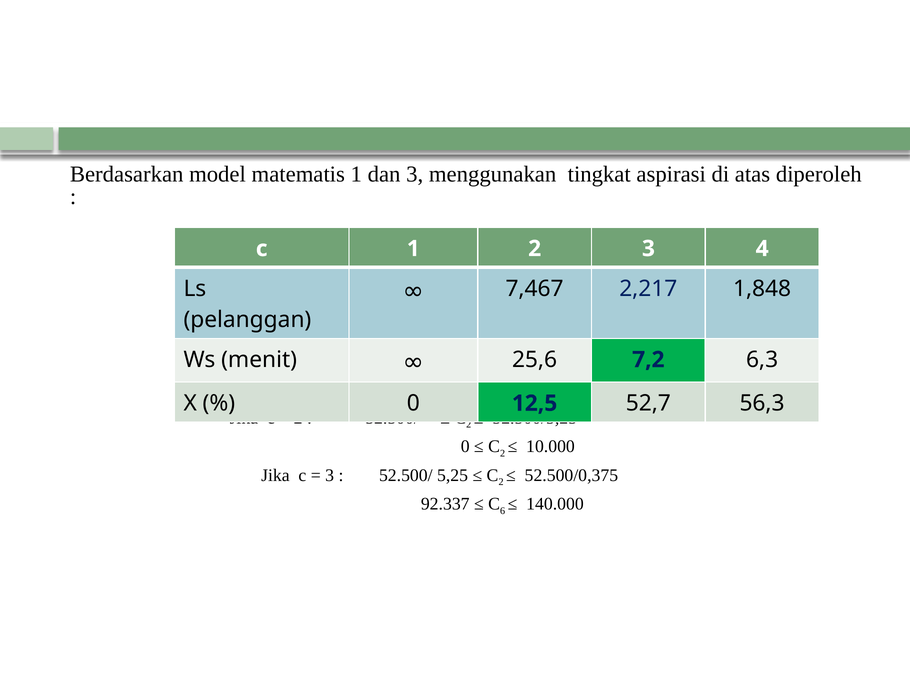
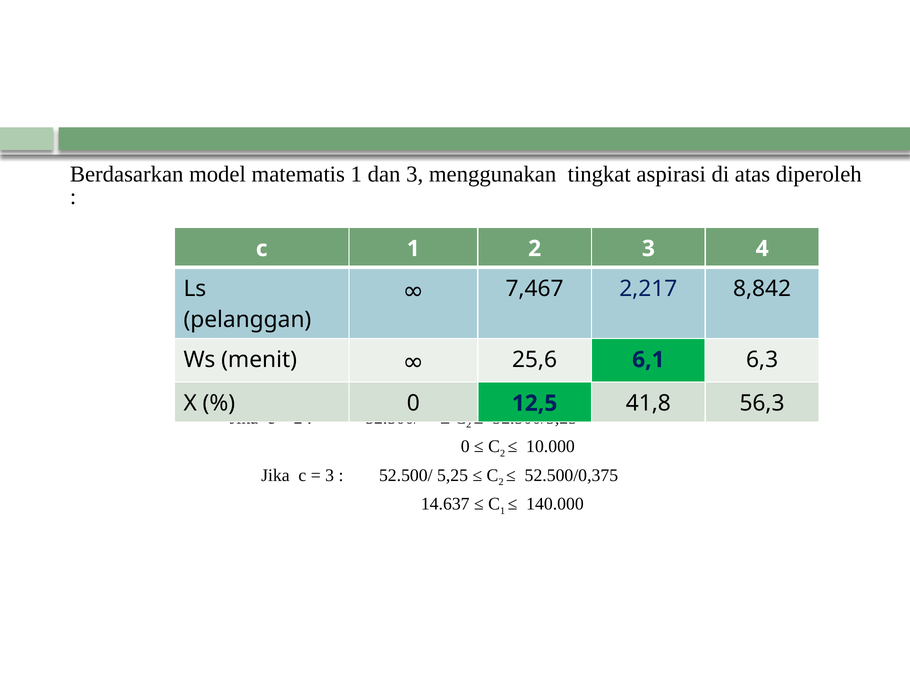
1,848: 1,848 -> 8,842 (762, 289)
7,2: 7,2 -> 6,1 (648, 360)
52,7: 52,7 -> 41,8 (648, 404)
92.337: 92.337 -> 14.637 (445, 505)
6: 6 -> 1 (503, 511)
